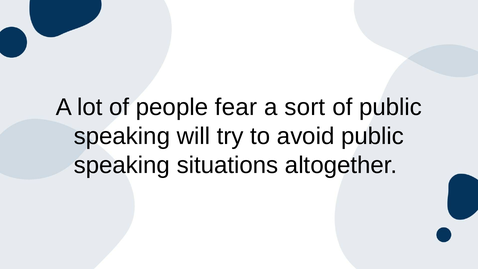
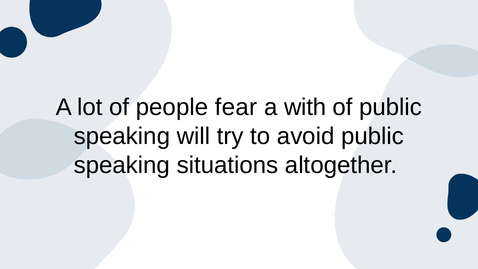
sort: sort -> with (305, 107)
